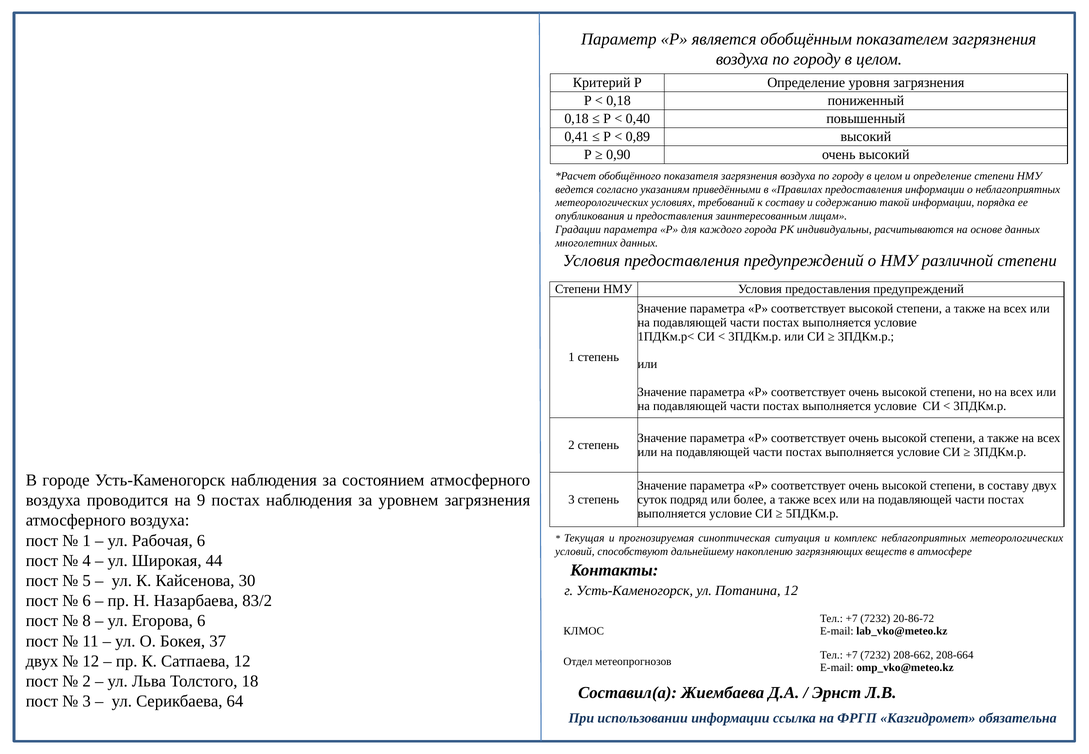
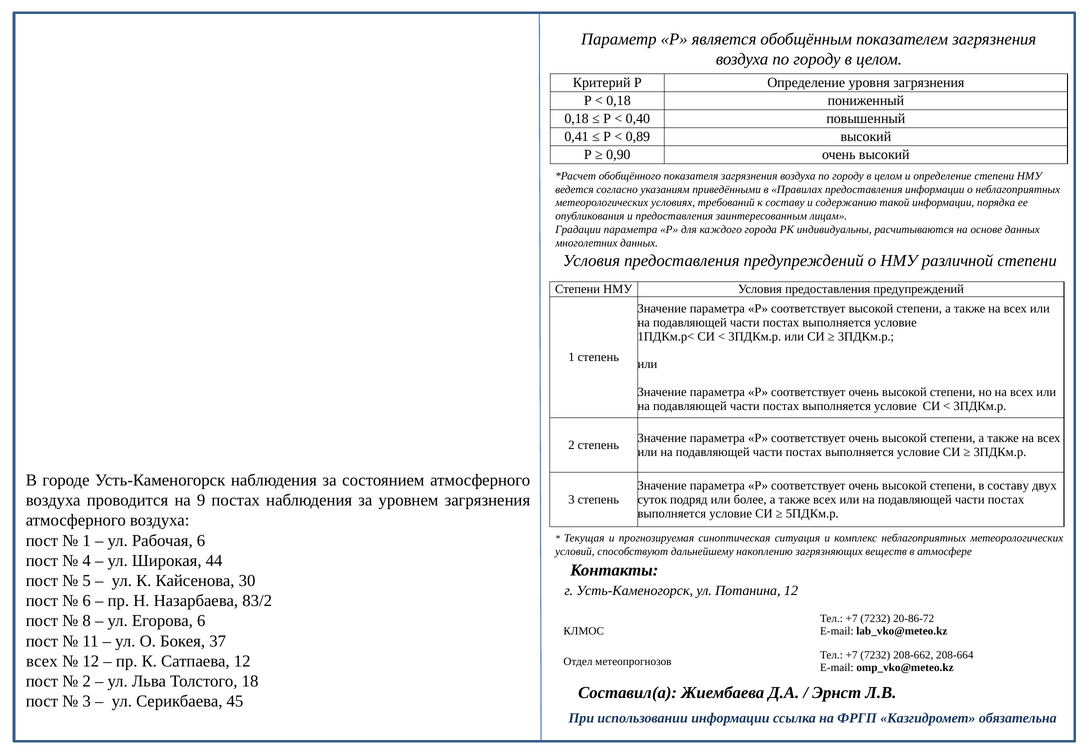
двух: двух -> всех (42, 661)
64: 64 -> 45 (235, 701)
